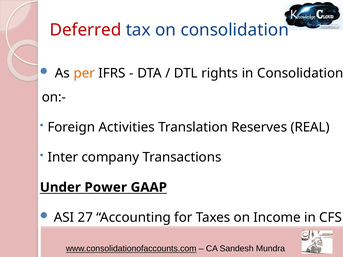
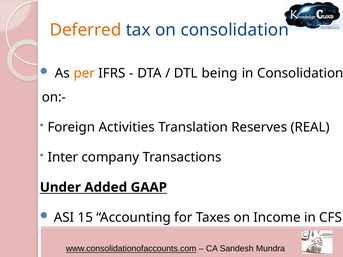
Deferred colour: red -> orange (85, 30)
rights: rights -> being (220, 73)
Power: Power -> Added (106, 188)
27: 27 -> 15 (85, 218)
